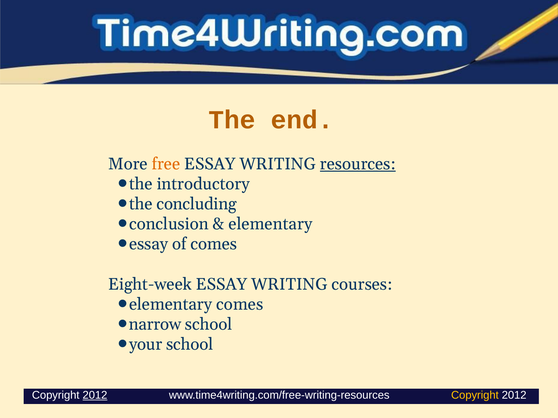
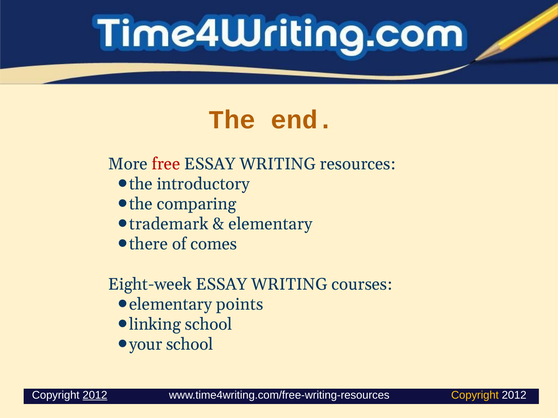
free colour: orange -> red (166, 164)
resources underline: present -> none (358, 164)
concluding: concluding -> comparing (197, 204)
conclusion: conclusion -> trademark (169, 224)
essay: essay -> there (149, 244)
elementary comes: comes -> points (240, 305)
narrow: narrow -> linking (155, 325)
